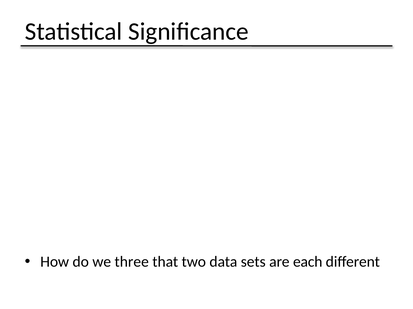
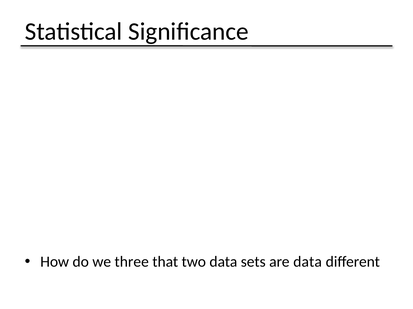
are each: each -> data (308, 262)
